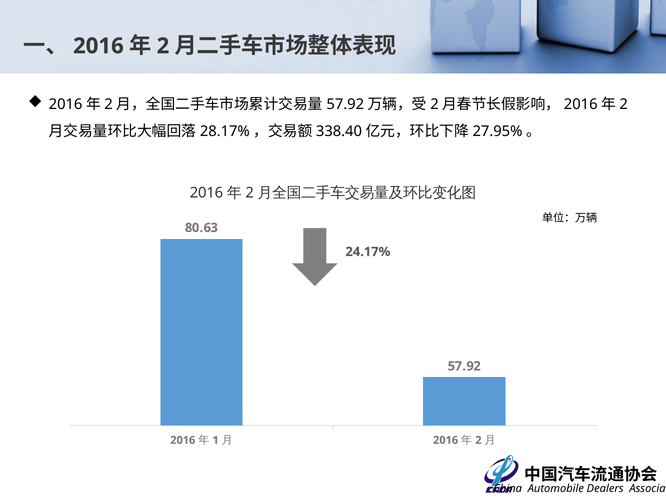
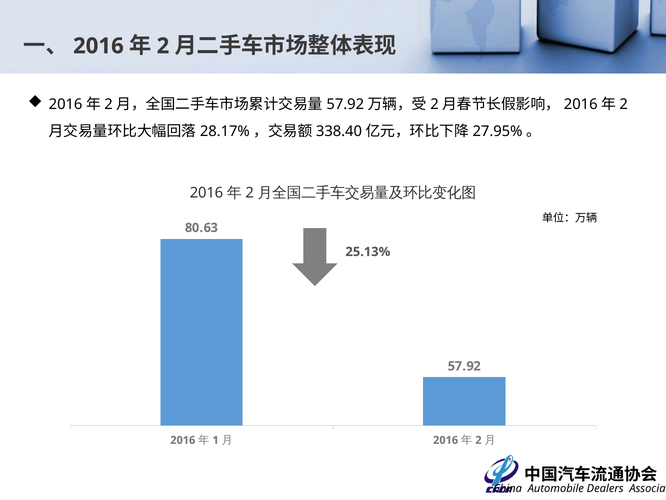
24.17%: 24.17% -> 25.13% (368, 252)
